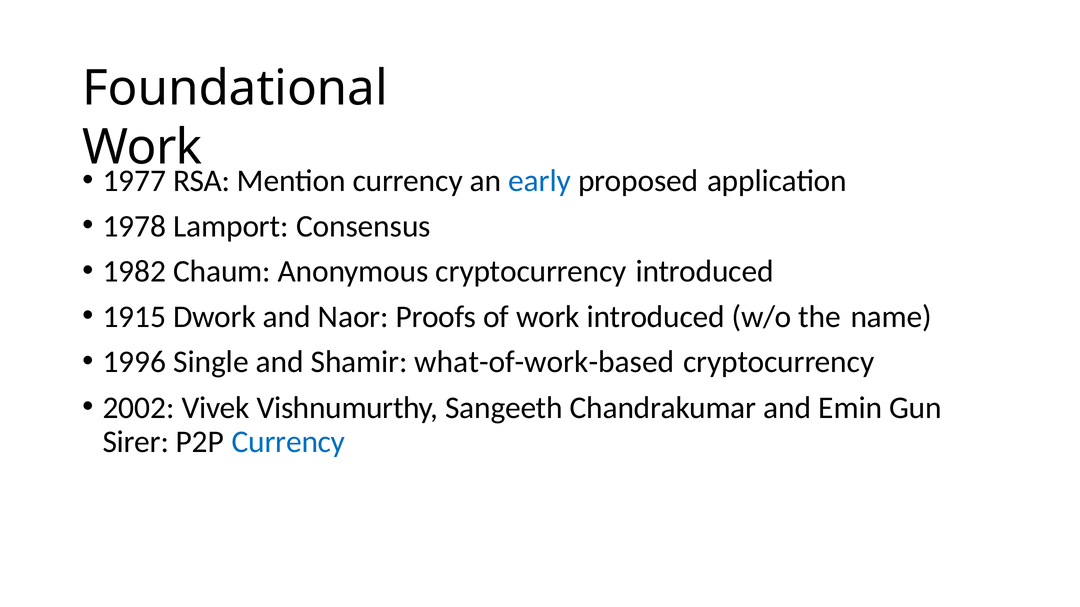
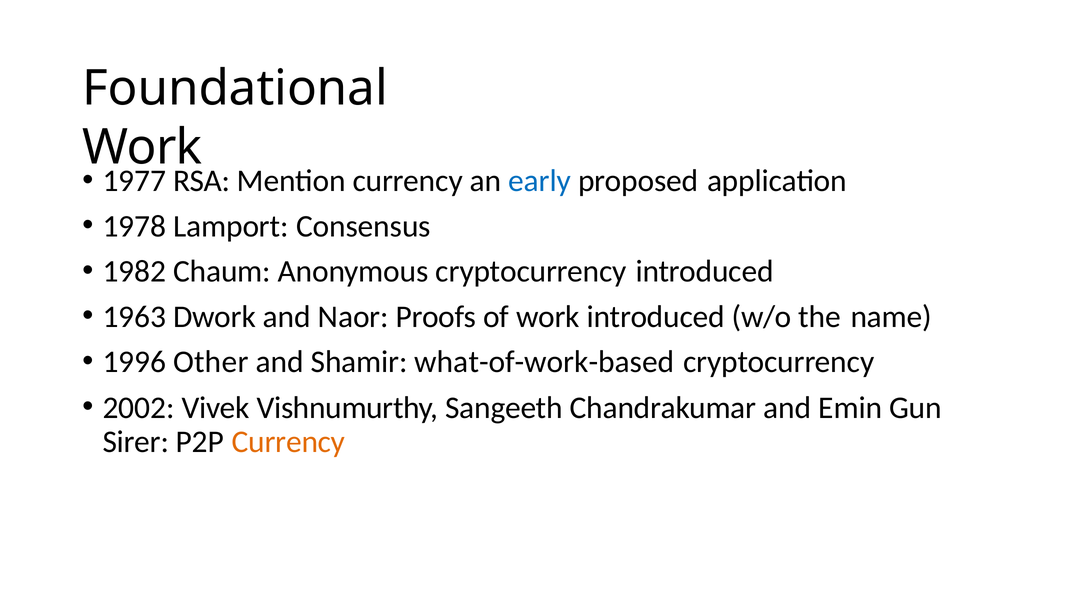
1915: 1915 -> 1963 (134, 317)
Single: Single -> Other (211, 362)
Currency colour: blue -> orange (288, 442)
